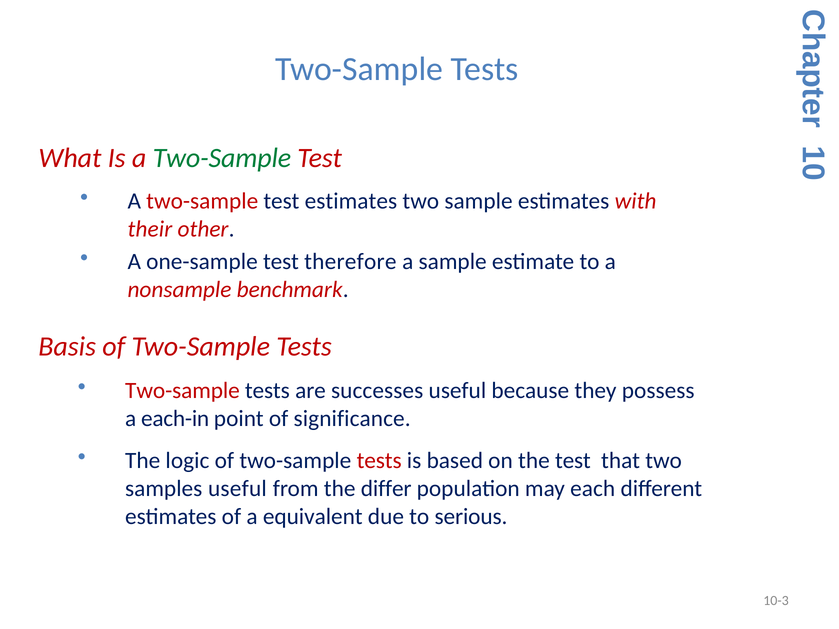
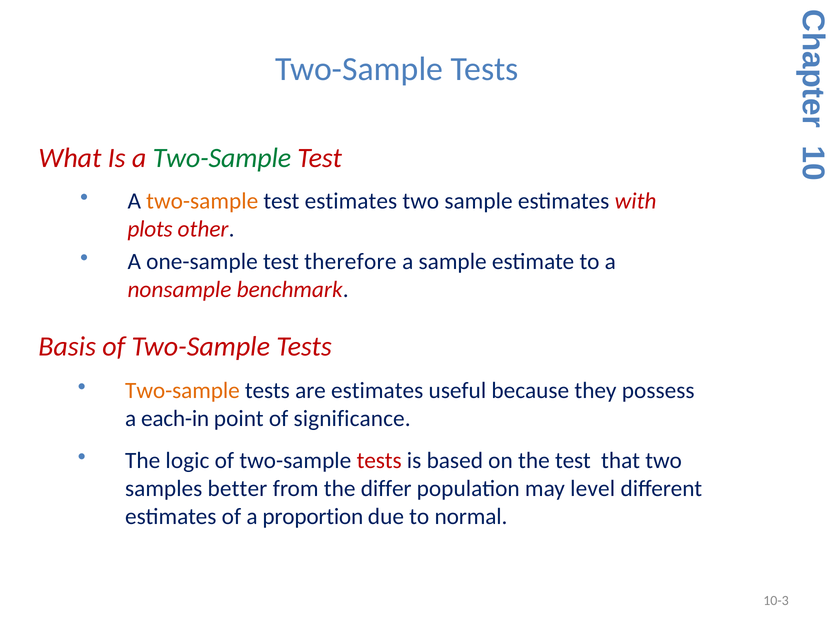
two-sample colour: red -> orange (202, 201)
their: their -> plots (150, 229)
Two-sample colour: red -> orange (182, 391)
are successes: successes -> estimates (377, 391)
samples useful: useful -> better (237, 489)
each: each -> level (593, 489)
equivalent: equivalent -> proportion (313, 517)
serious: serious -> normal (471, 517)
